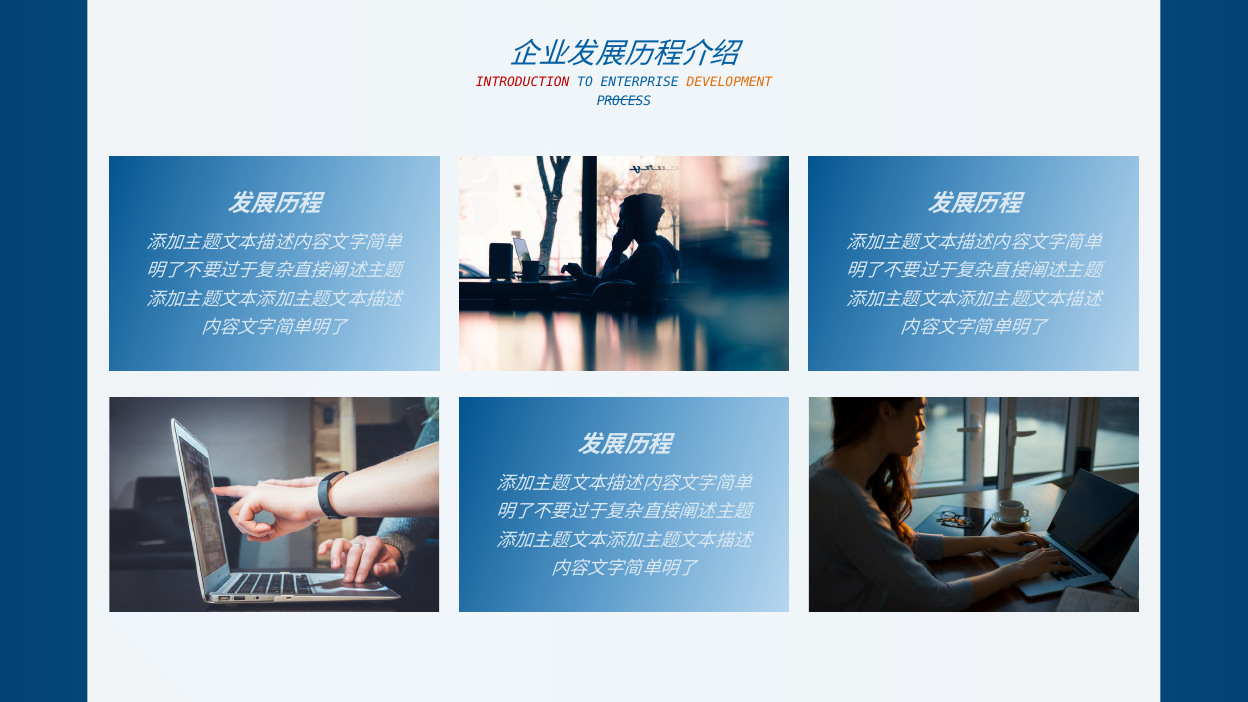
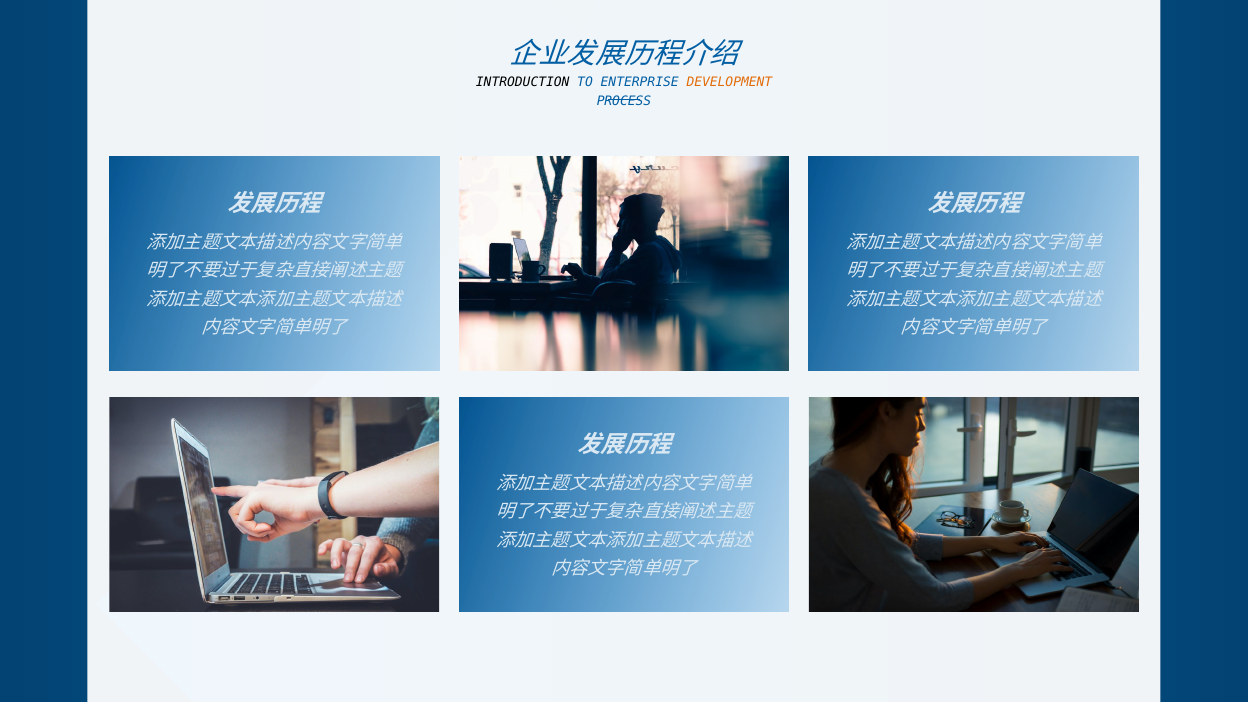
INTRODUCTION colour: red -> black (523, 83)
